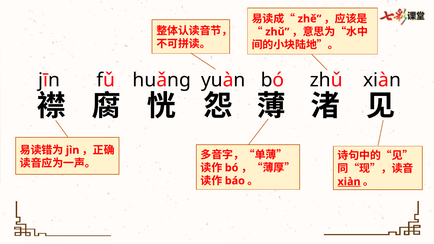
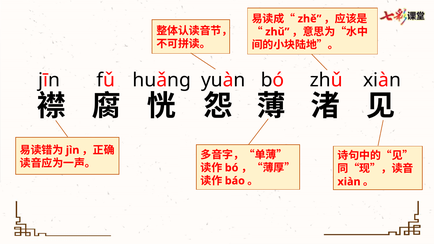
xiàn underline: present -> none (349, 182)
